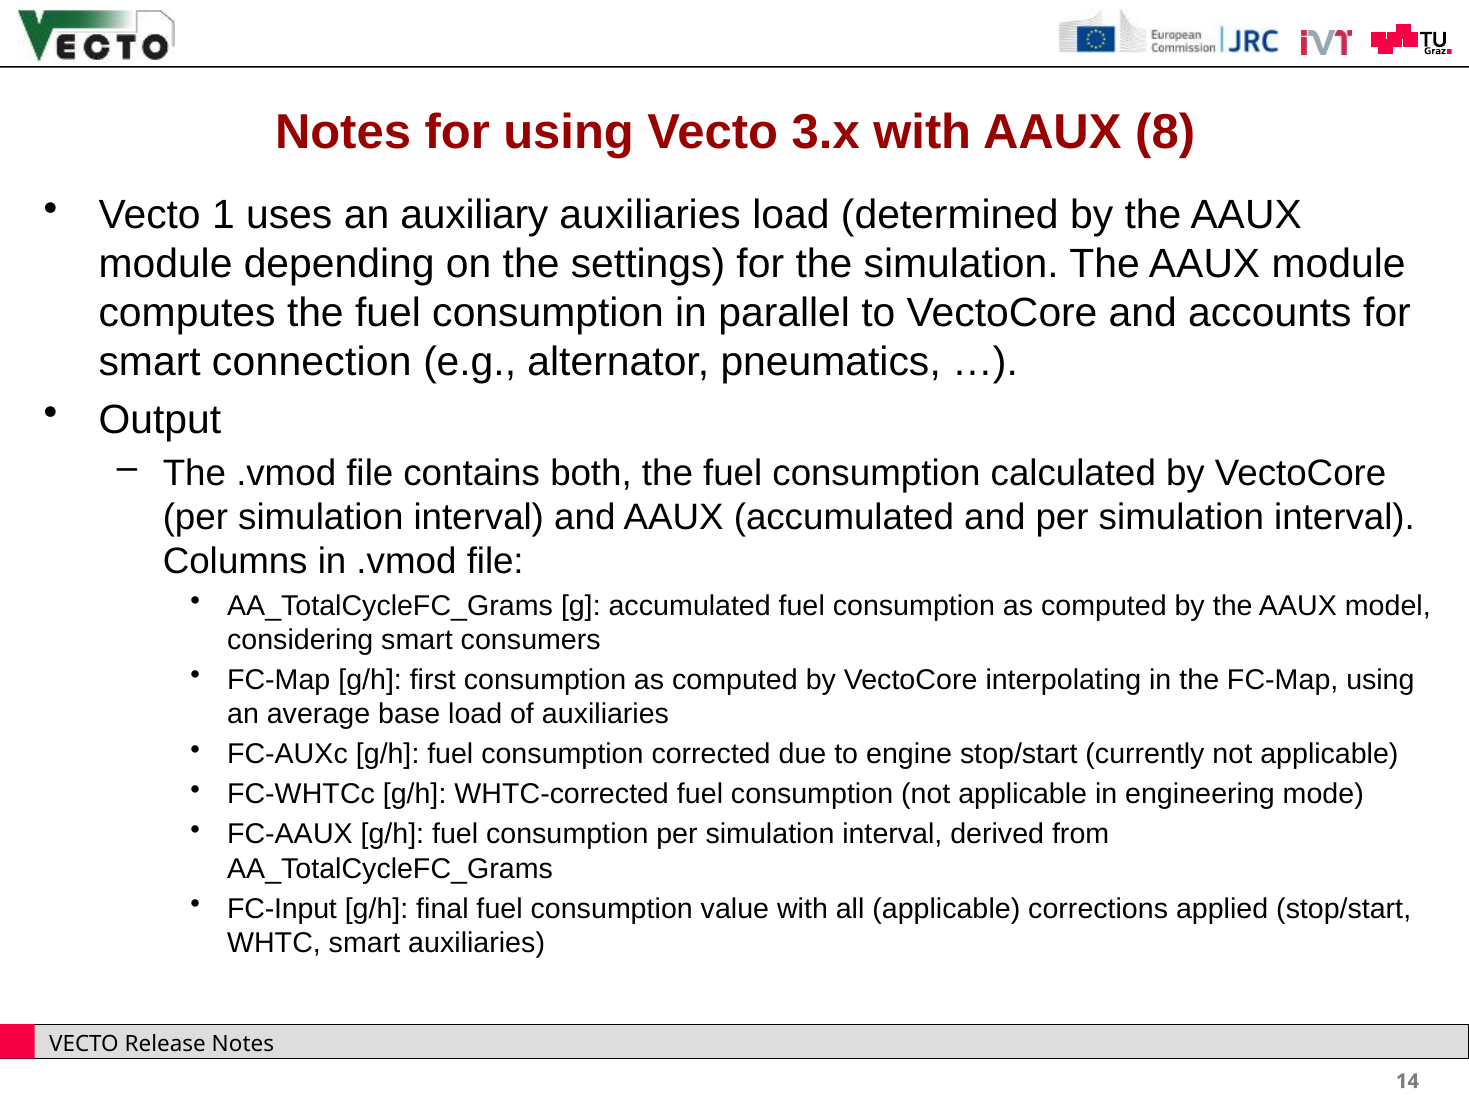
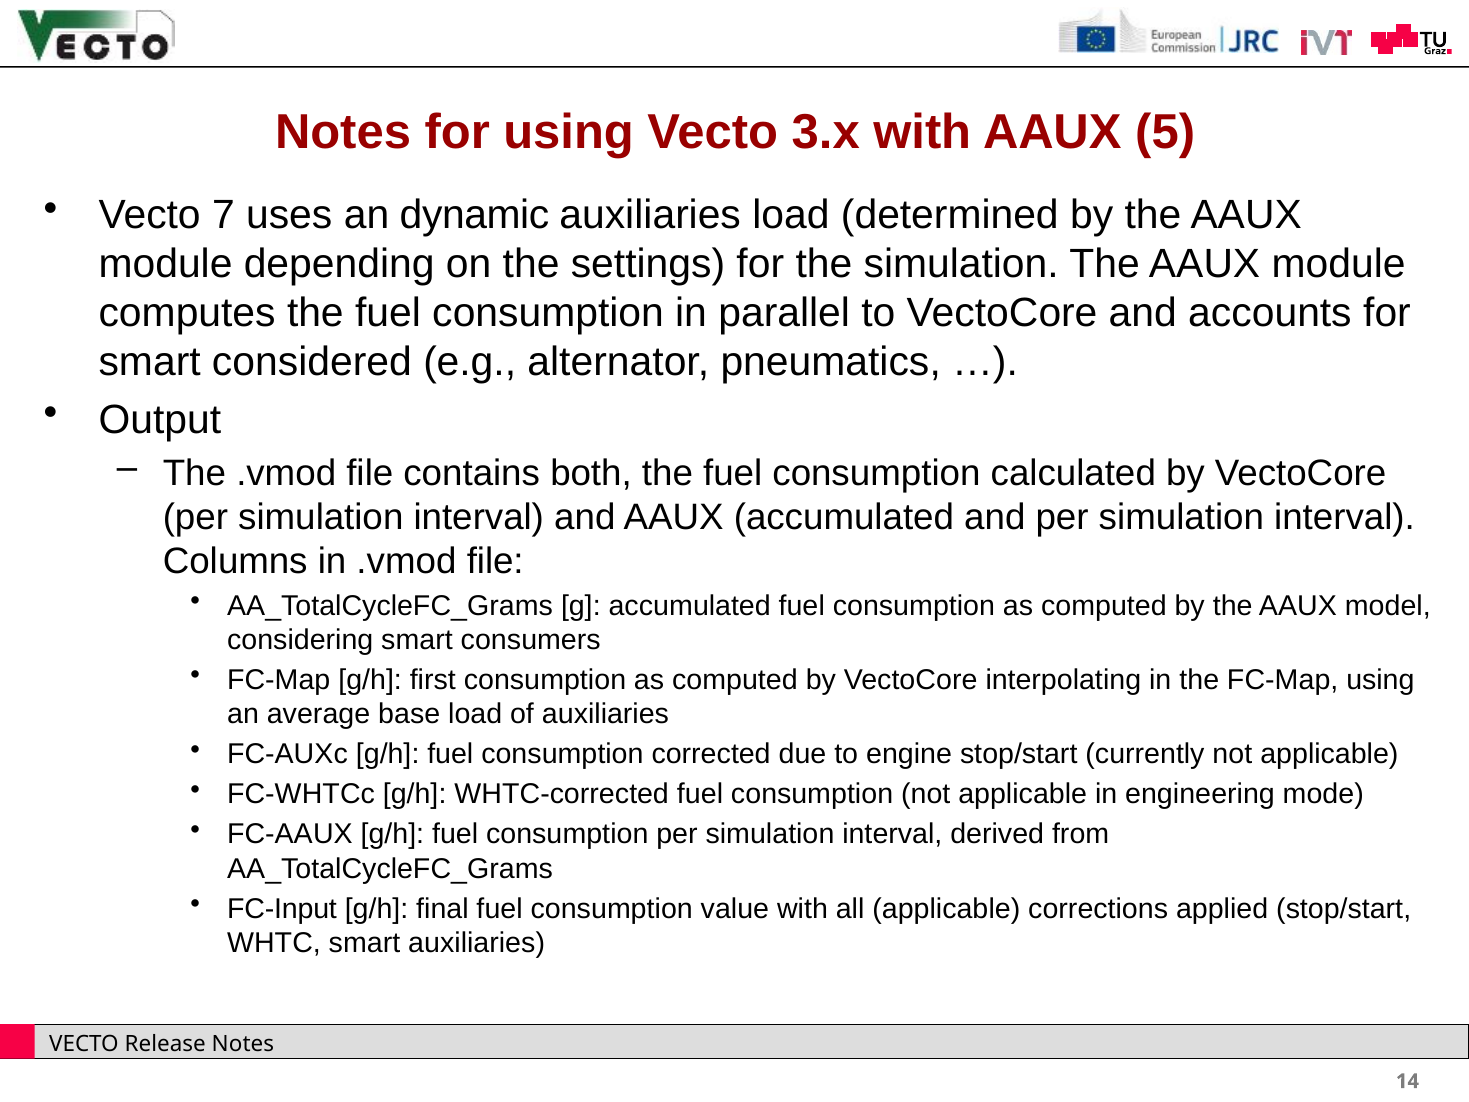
8: 8 -> 5 (1165, 132)
1: 1 -> 7 (223, 215)
auxiliary: auxiliary -> dynamic (475, 215)
connection: connection -> considered (312, 362)
